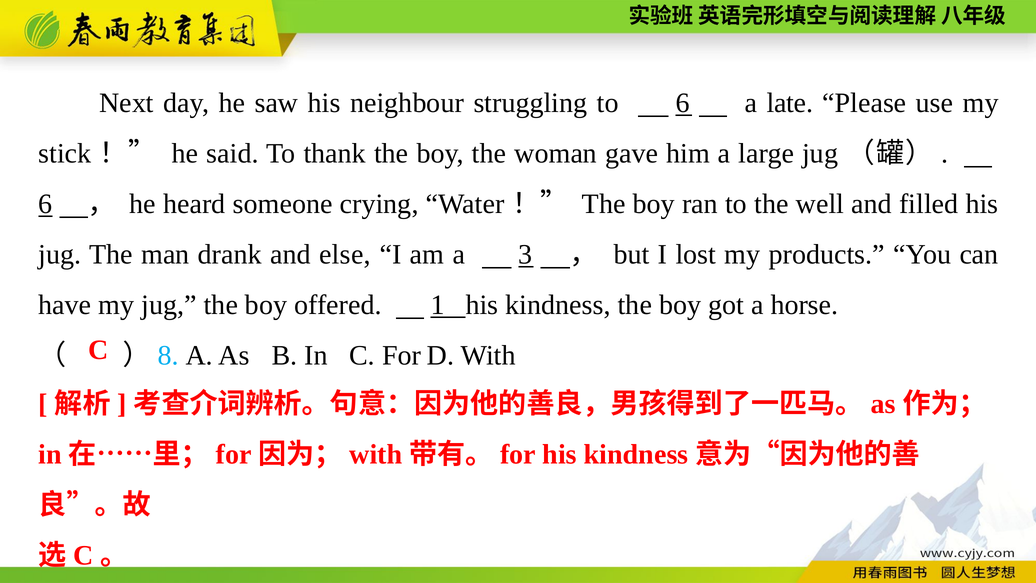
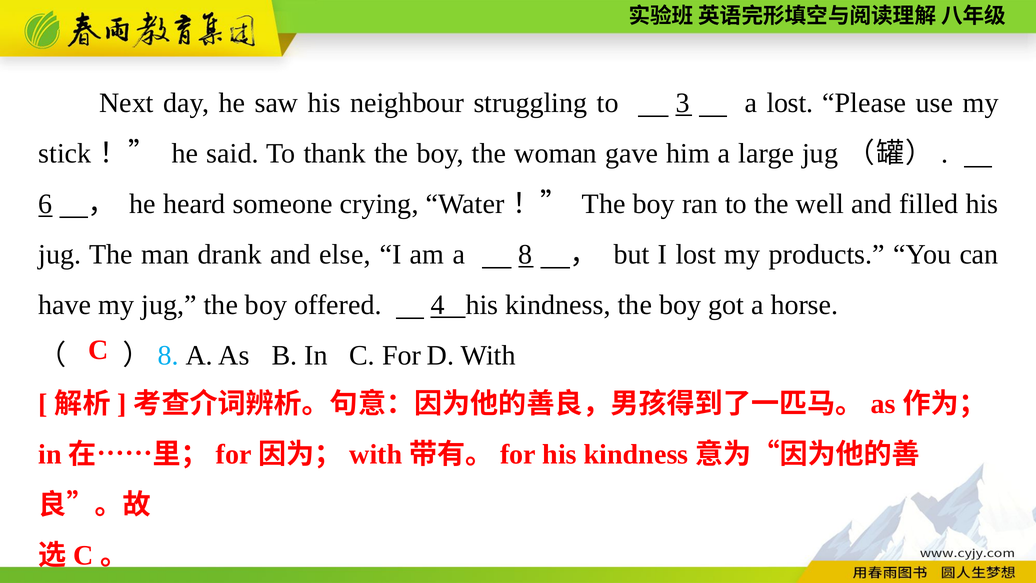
to 6: 6 -> 3 (683, 103)
a late: late -> lost (790, 103)
3: 3 -> 8 (525, 254)
1: 1 -> 4 (438, 305)
